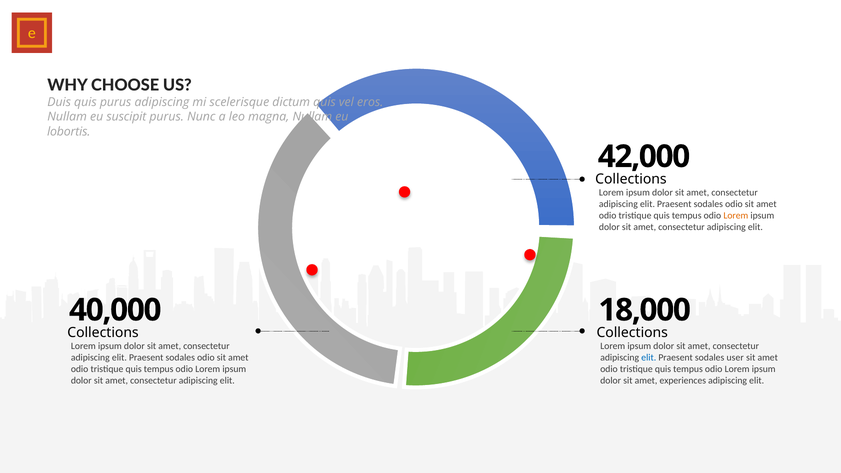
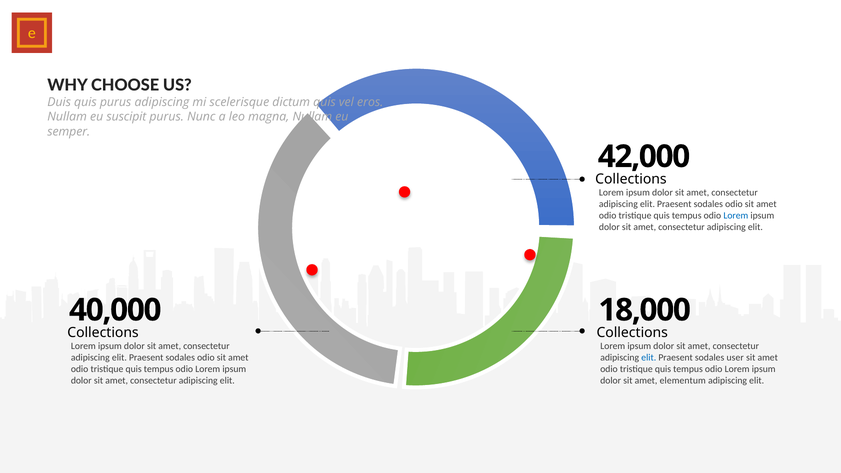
lobortis: lobortis -> semper (69, 132)
Lorem colour: orange -> blue (736, 216)
experiences: experiences -> elementum (683, 381)
